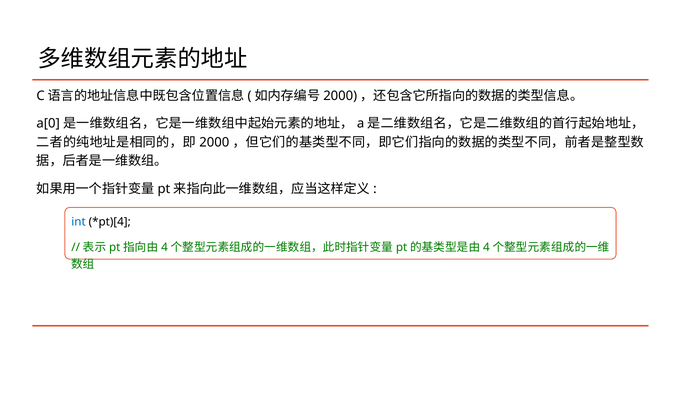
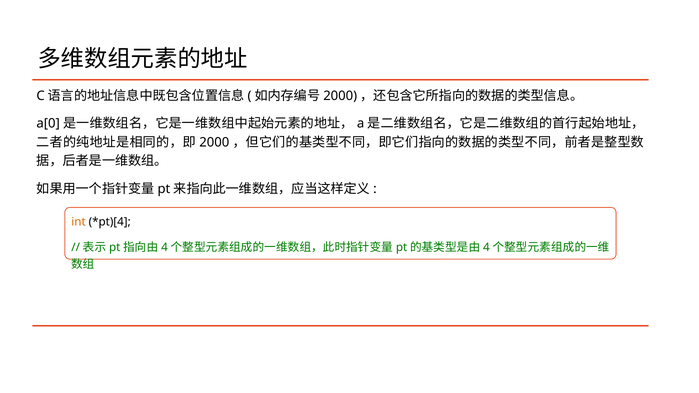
int colour: blue -> orange (79, 222)
